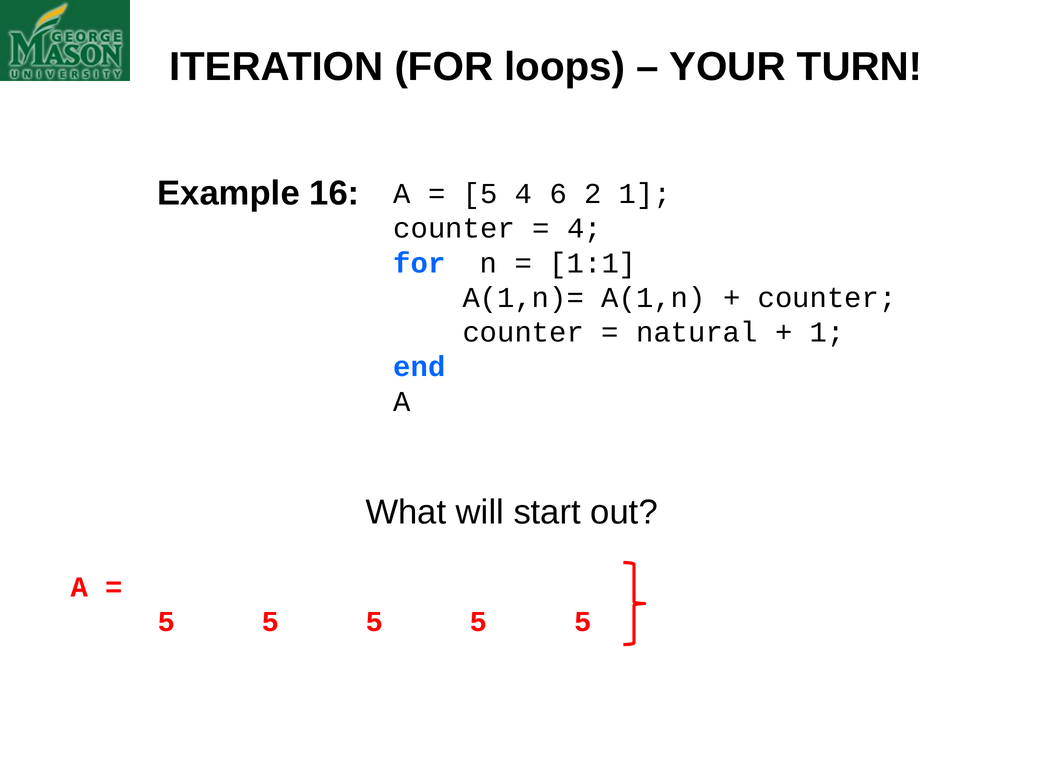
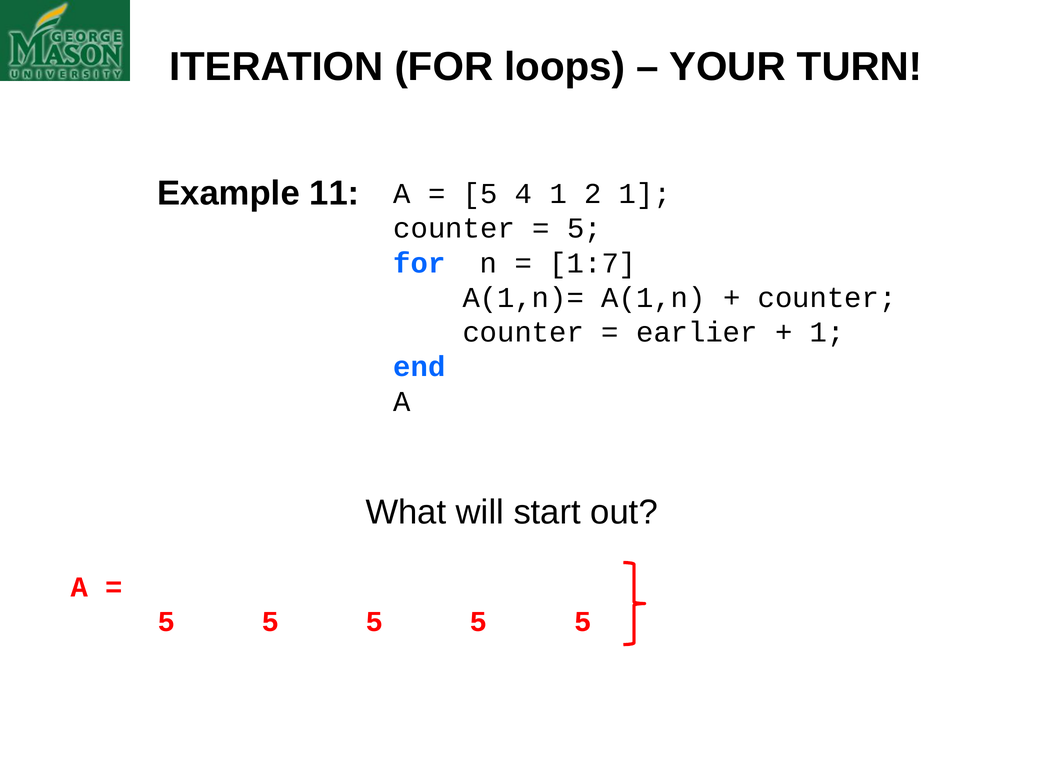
16: 16 -> 11 (334, 193)
4 6: 6 -> 1 (558, 194)
4: 4 -> 5 (584, 228)
1:1: 1:1 -> 1:7 (593, 263)
natural: natural -> earlier (697, 332)
